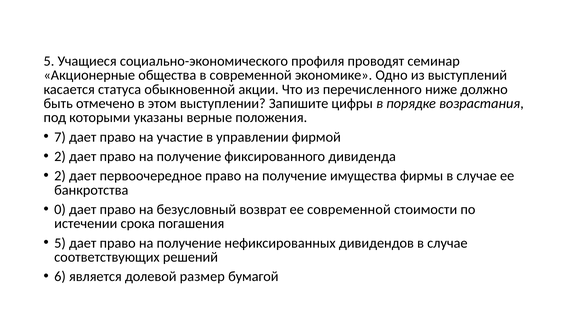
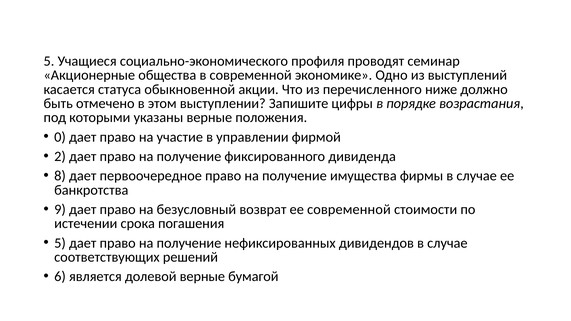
7: 7 -> 0 (60, 137)
2: 2 -> 8 (60, 176)
0: 0 -> 9 (60, 210)
долевой размер: размер -> верные (202, 277)
